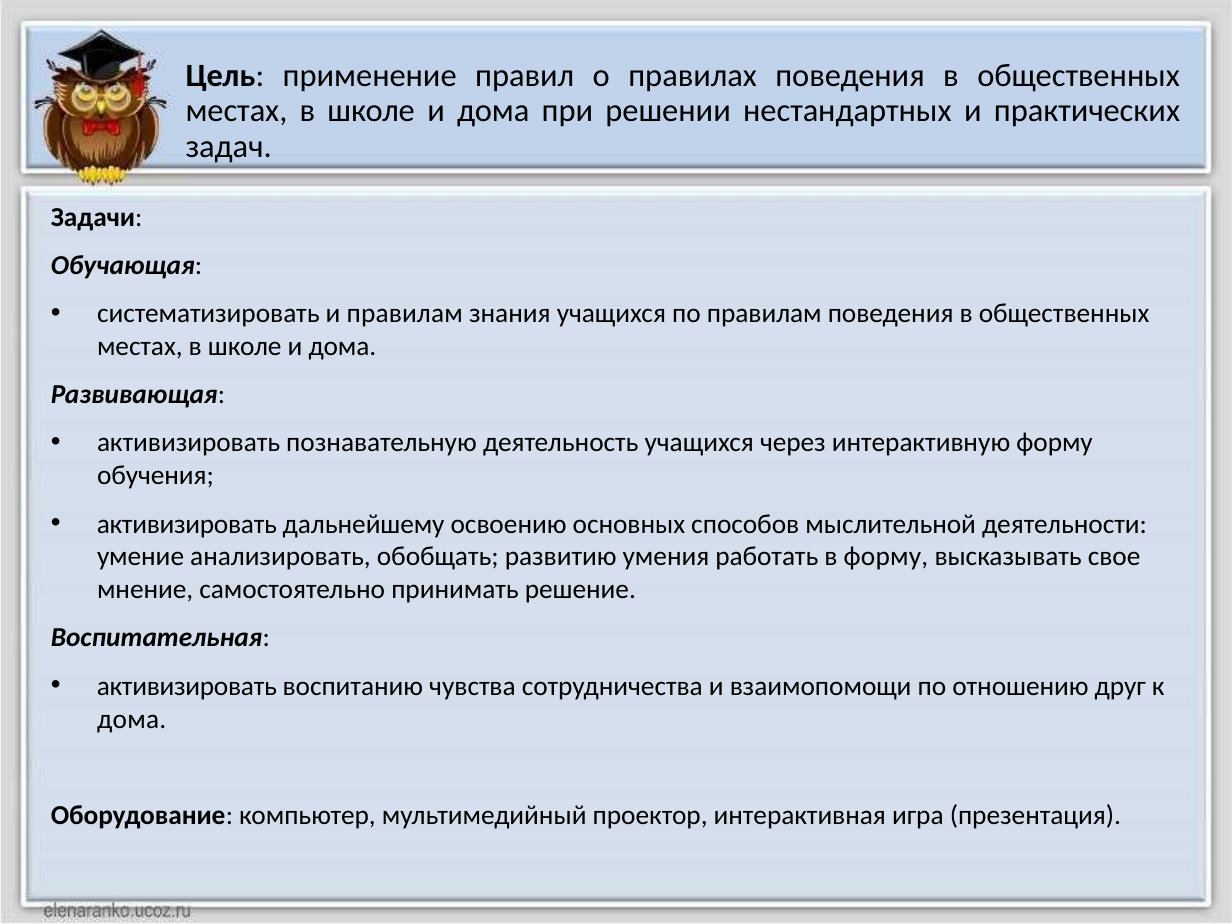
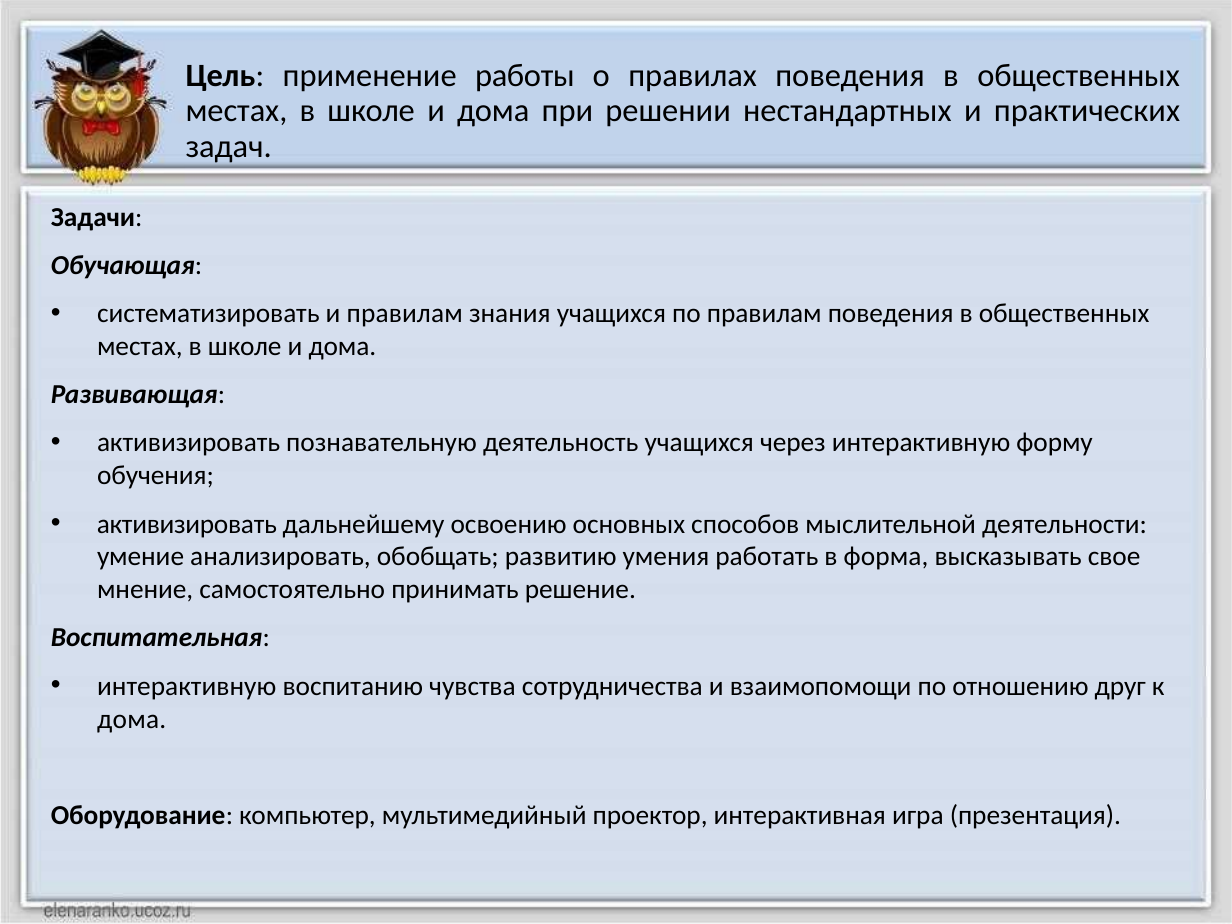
правил: правил -> работы (525, 76)
в форму: форму -> форма (886, 557)
активизировать: активизировать -> интерактивную (187, 686)
